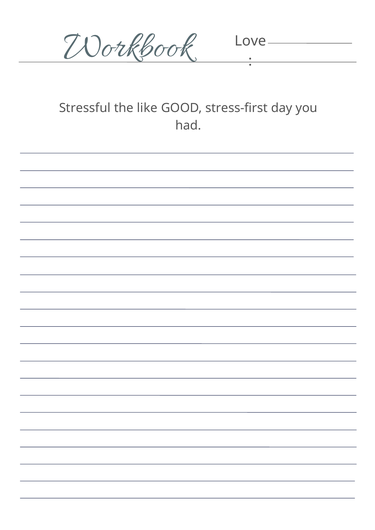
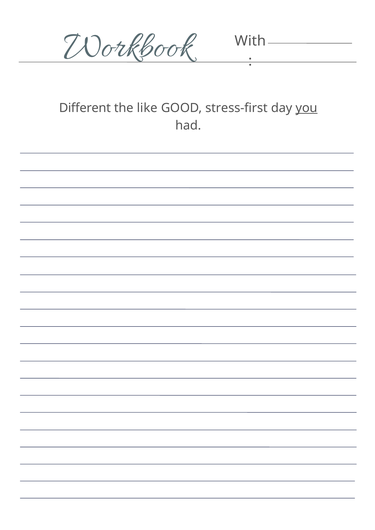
Love: Love -> With (250, 41)
Stressful: Stressful -> Different (85, 108)
you underline: none -> present (307, 108)
